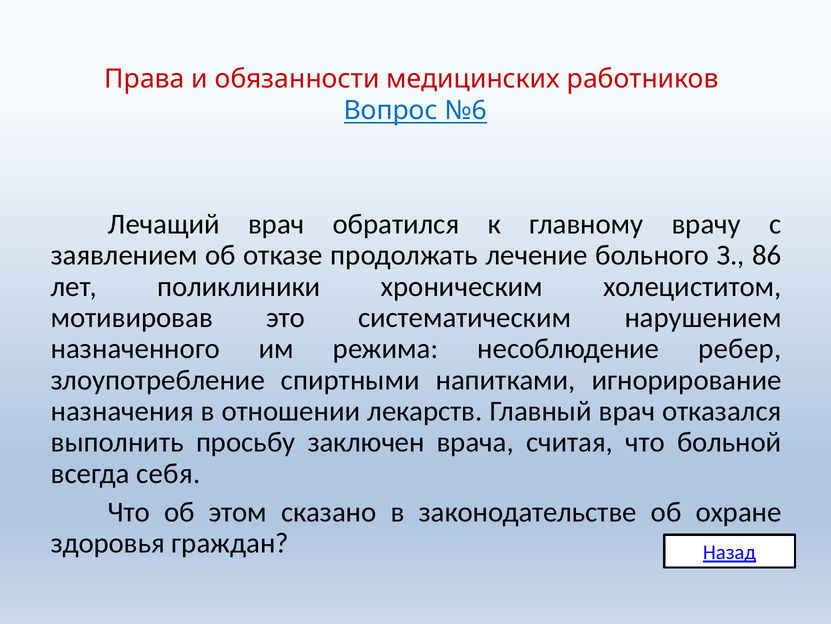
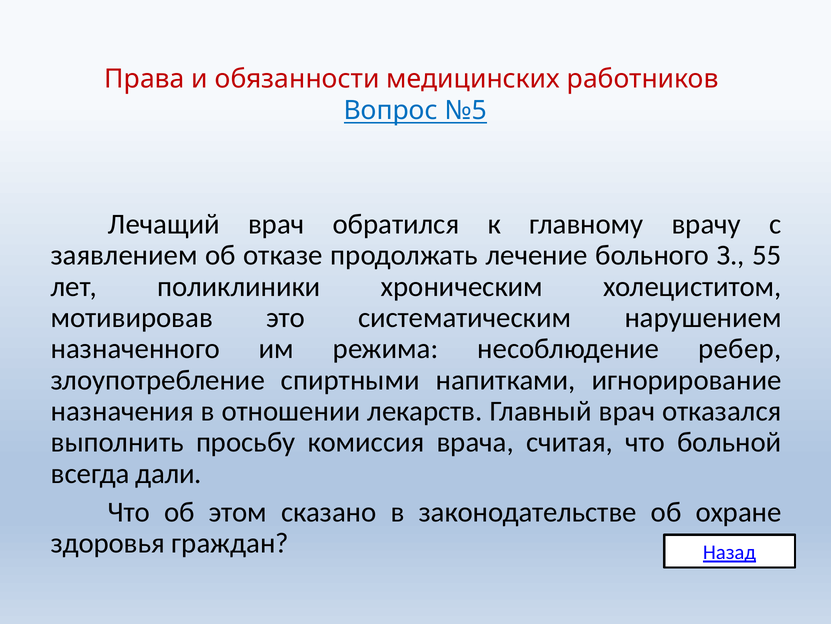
№6: №6 -> №5 (466, 111)
86: 86 -> 55 (767, 255)
заключен: заключен -> комиссия (366, 442)
себя: себя -> дали (169, 473)
